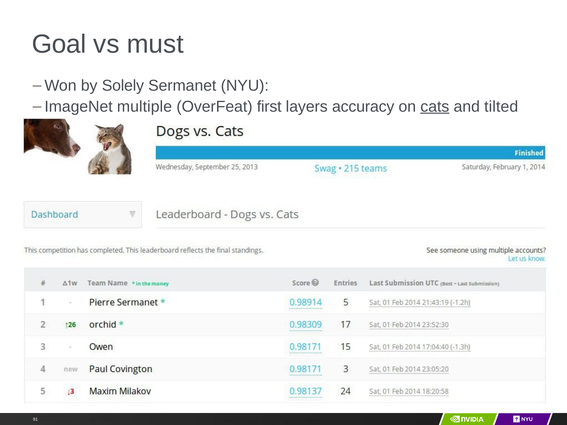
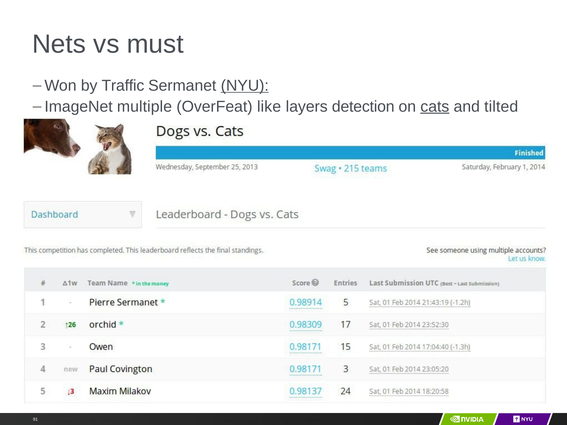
Goal: Goal -> Nets (59, 44)
Solely: Solely -> Traffic (123, 86)
NYU underline: none -> present (245, 86)
first: first -> like (269, 107)
accuracy: accuracy -> detection (363, 107)
